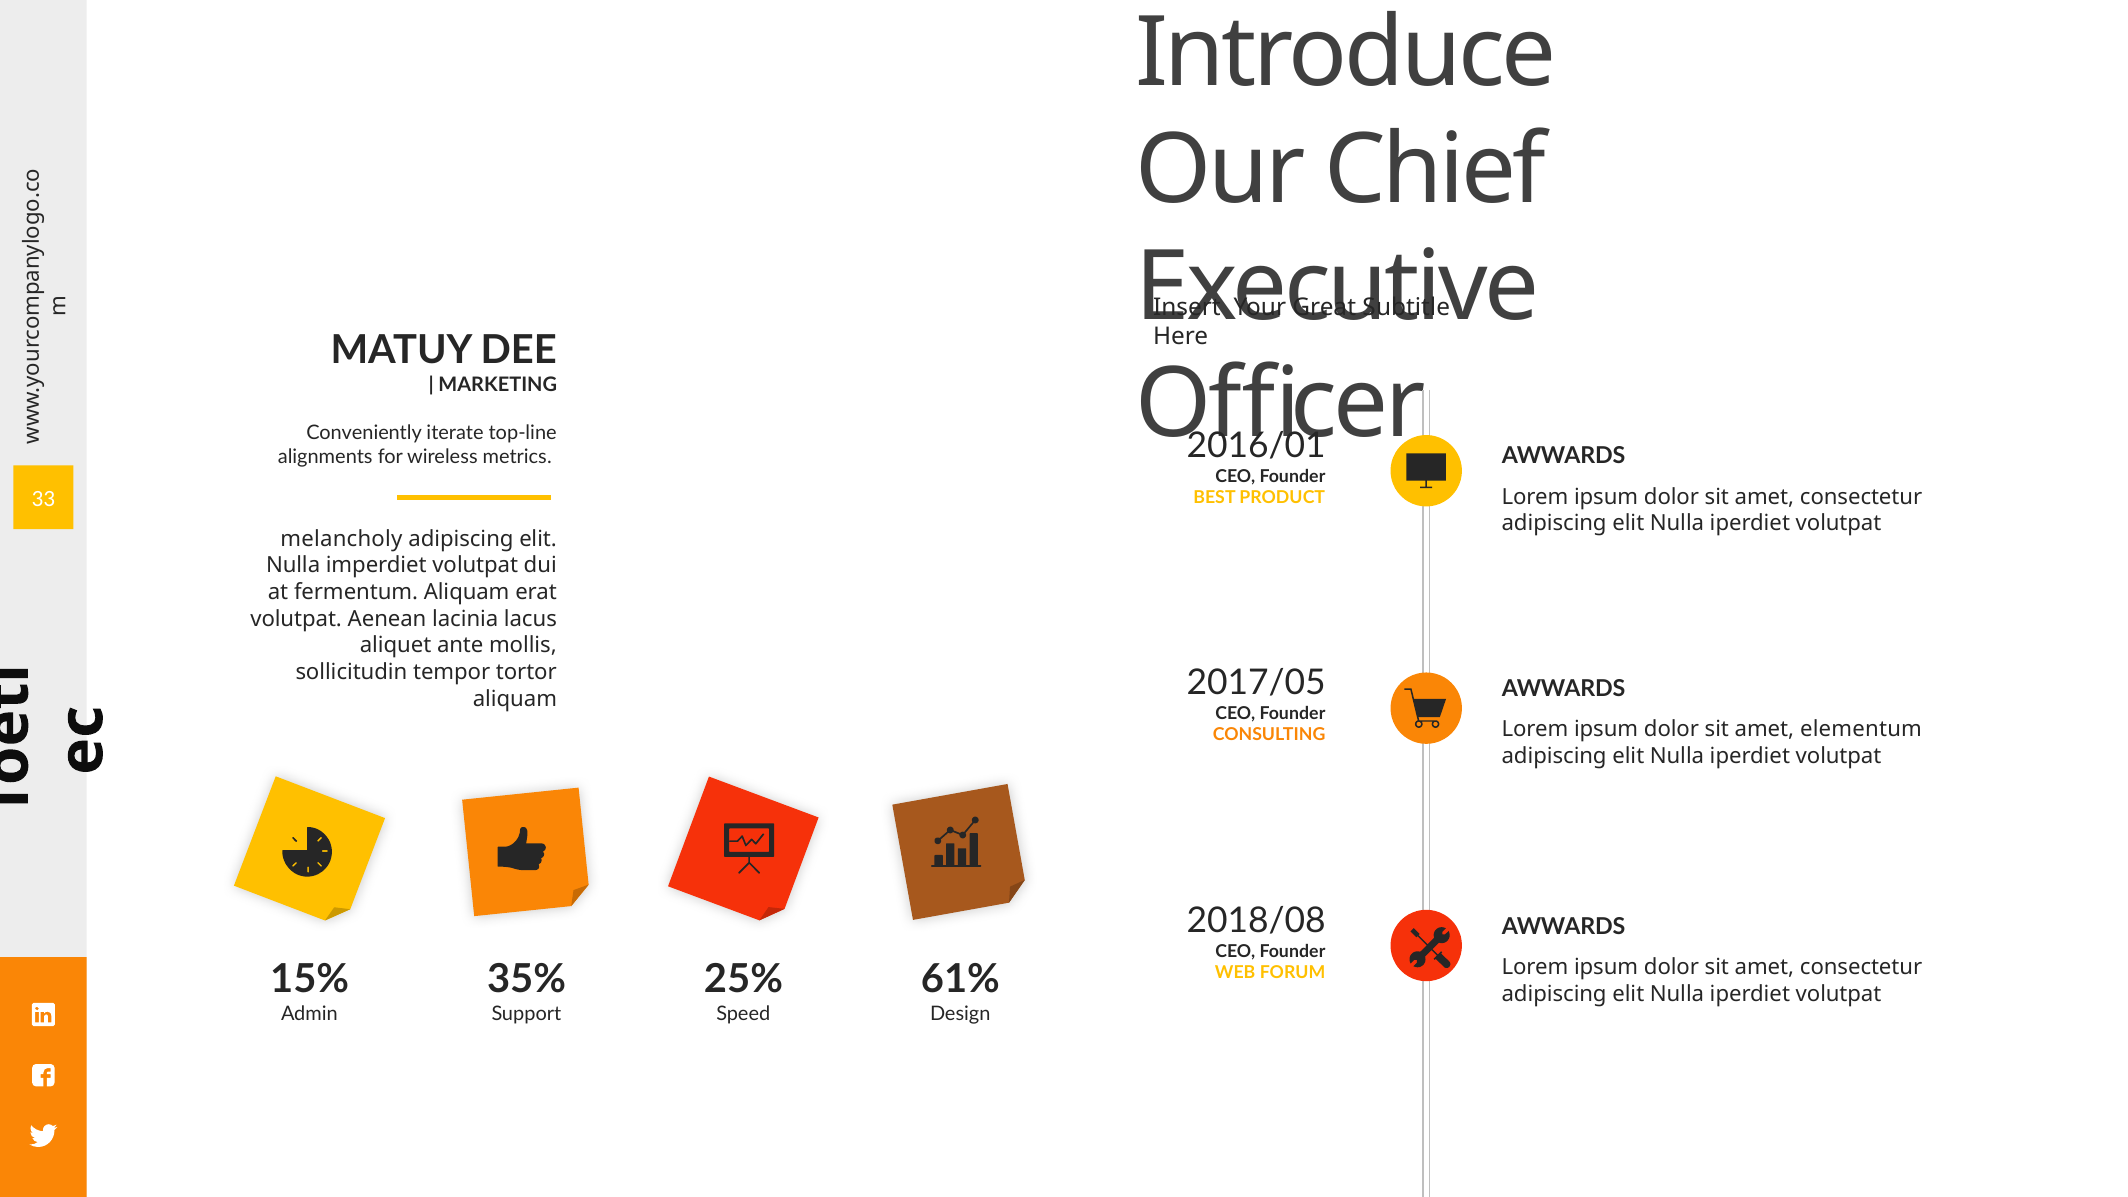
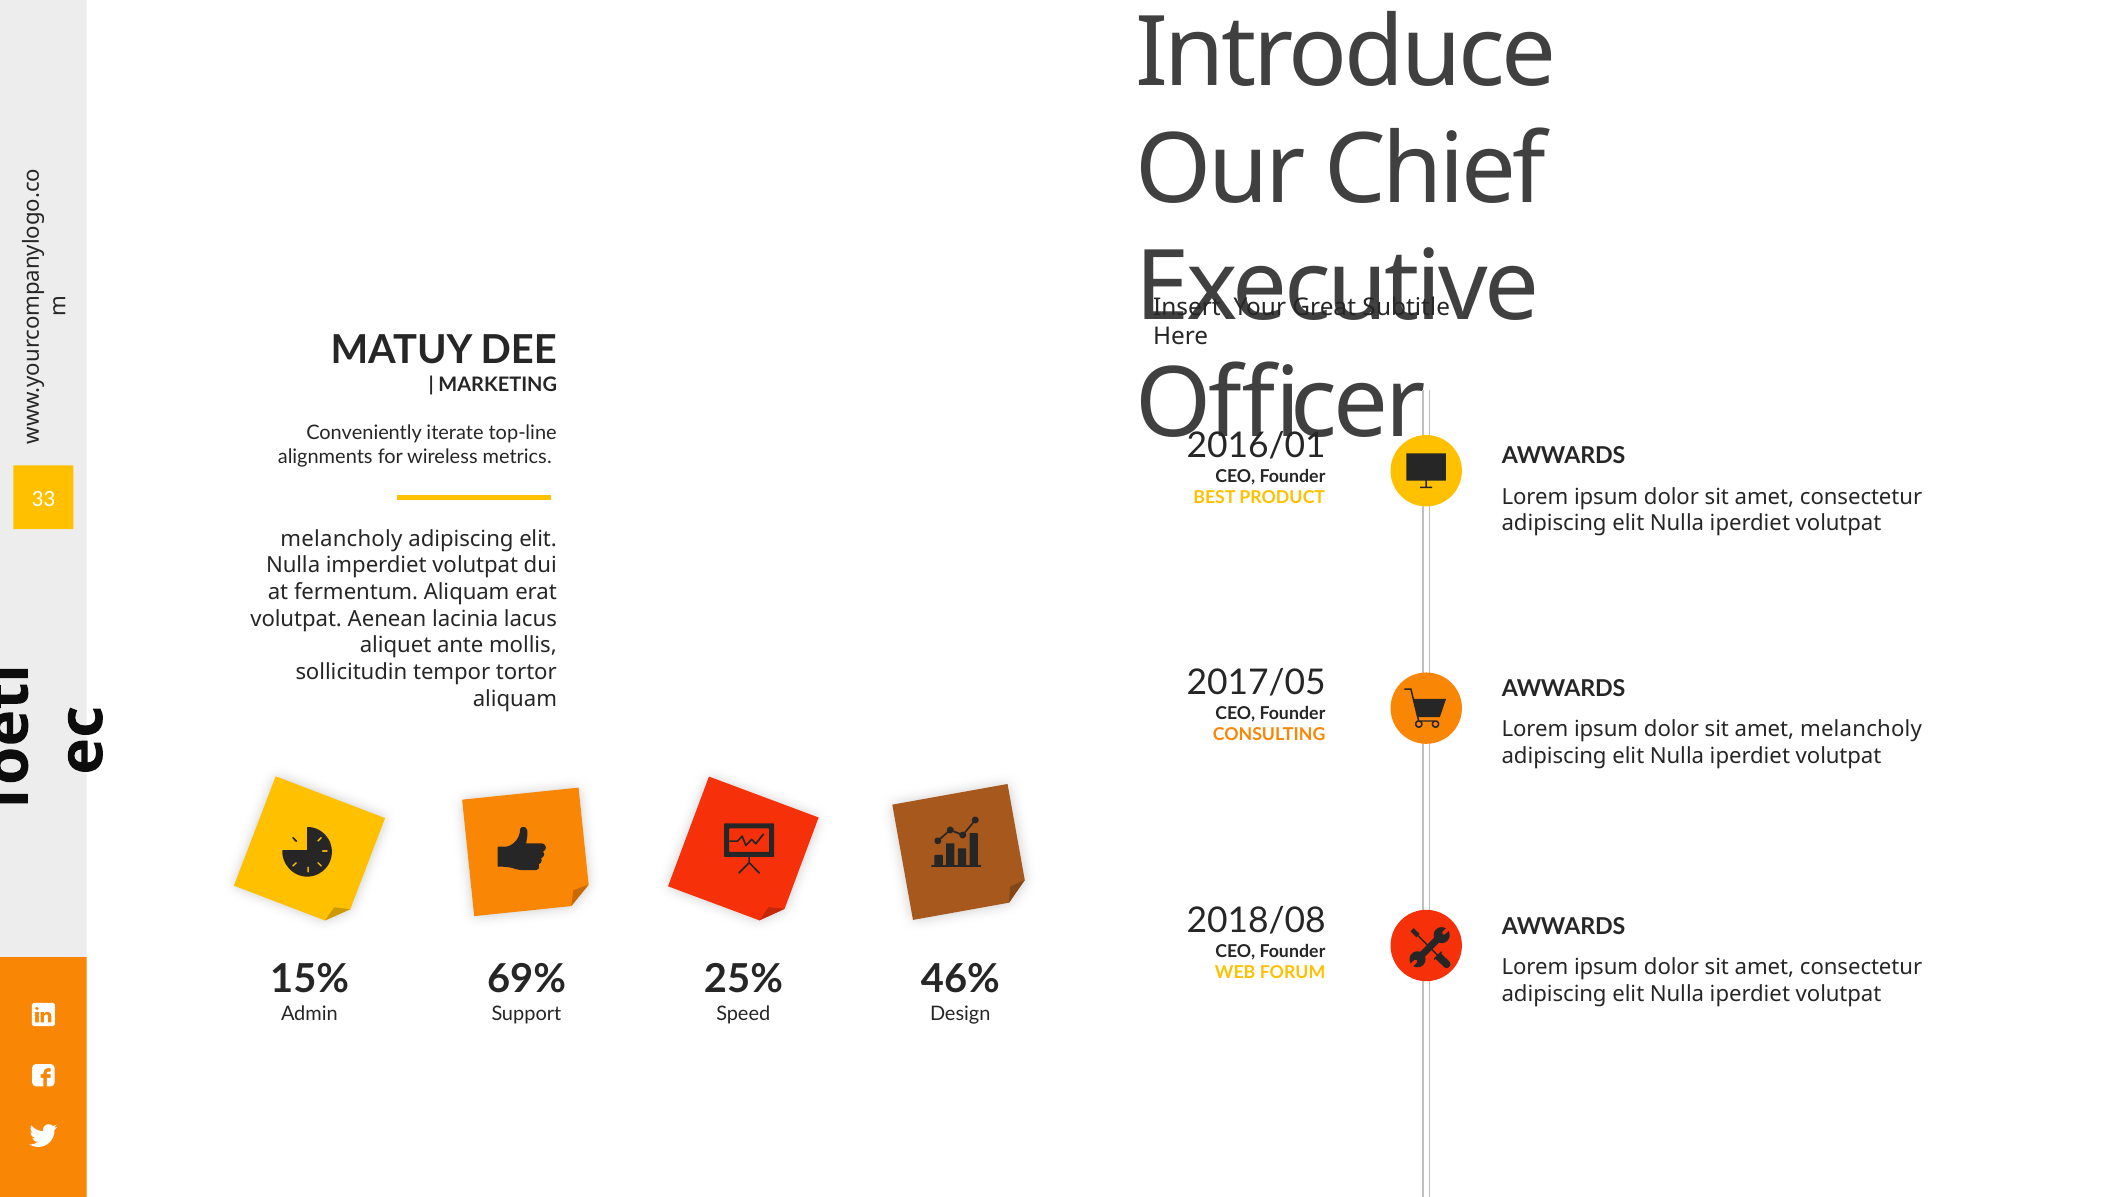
amet elementum: elementum -> melancholy (1861, 729)
35%: 35% -> 69% (527, 979)
61%: 61% -> 46% (960, 979)
